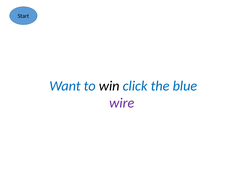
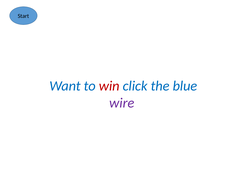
win colour: black -> red (109, 86)
